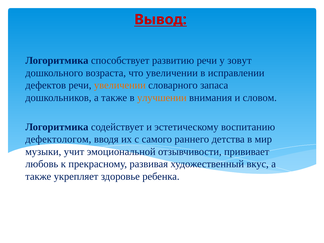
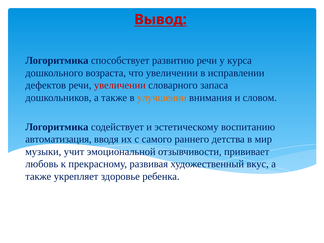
зовут: зовут -> курса (240, 60)
увеличении colour: orange -> red (120, 85)
дефектологом: дефектологом -> автоматизация (58, 139)
